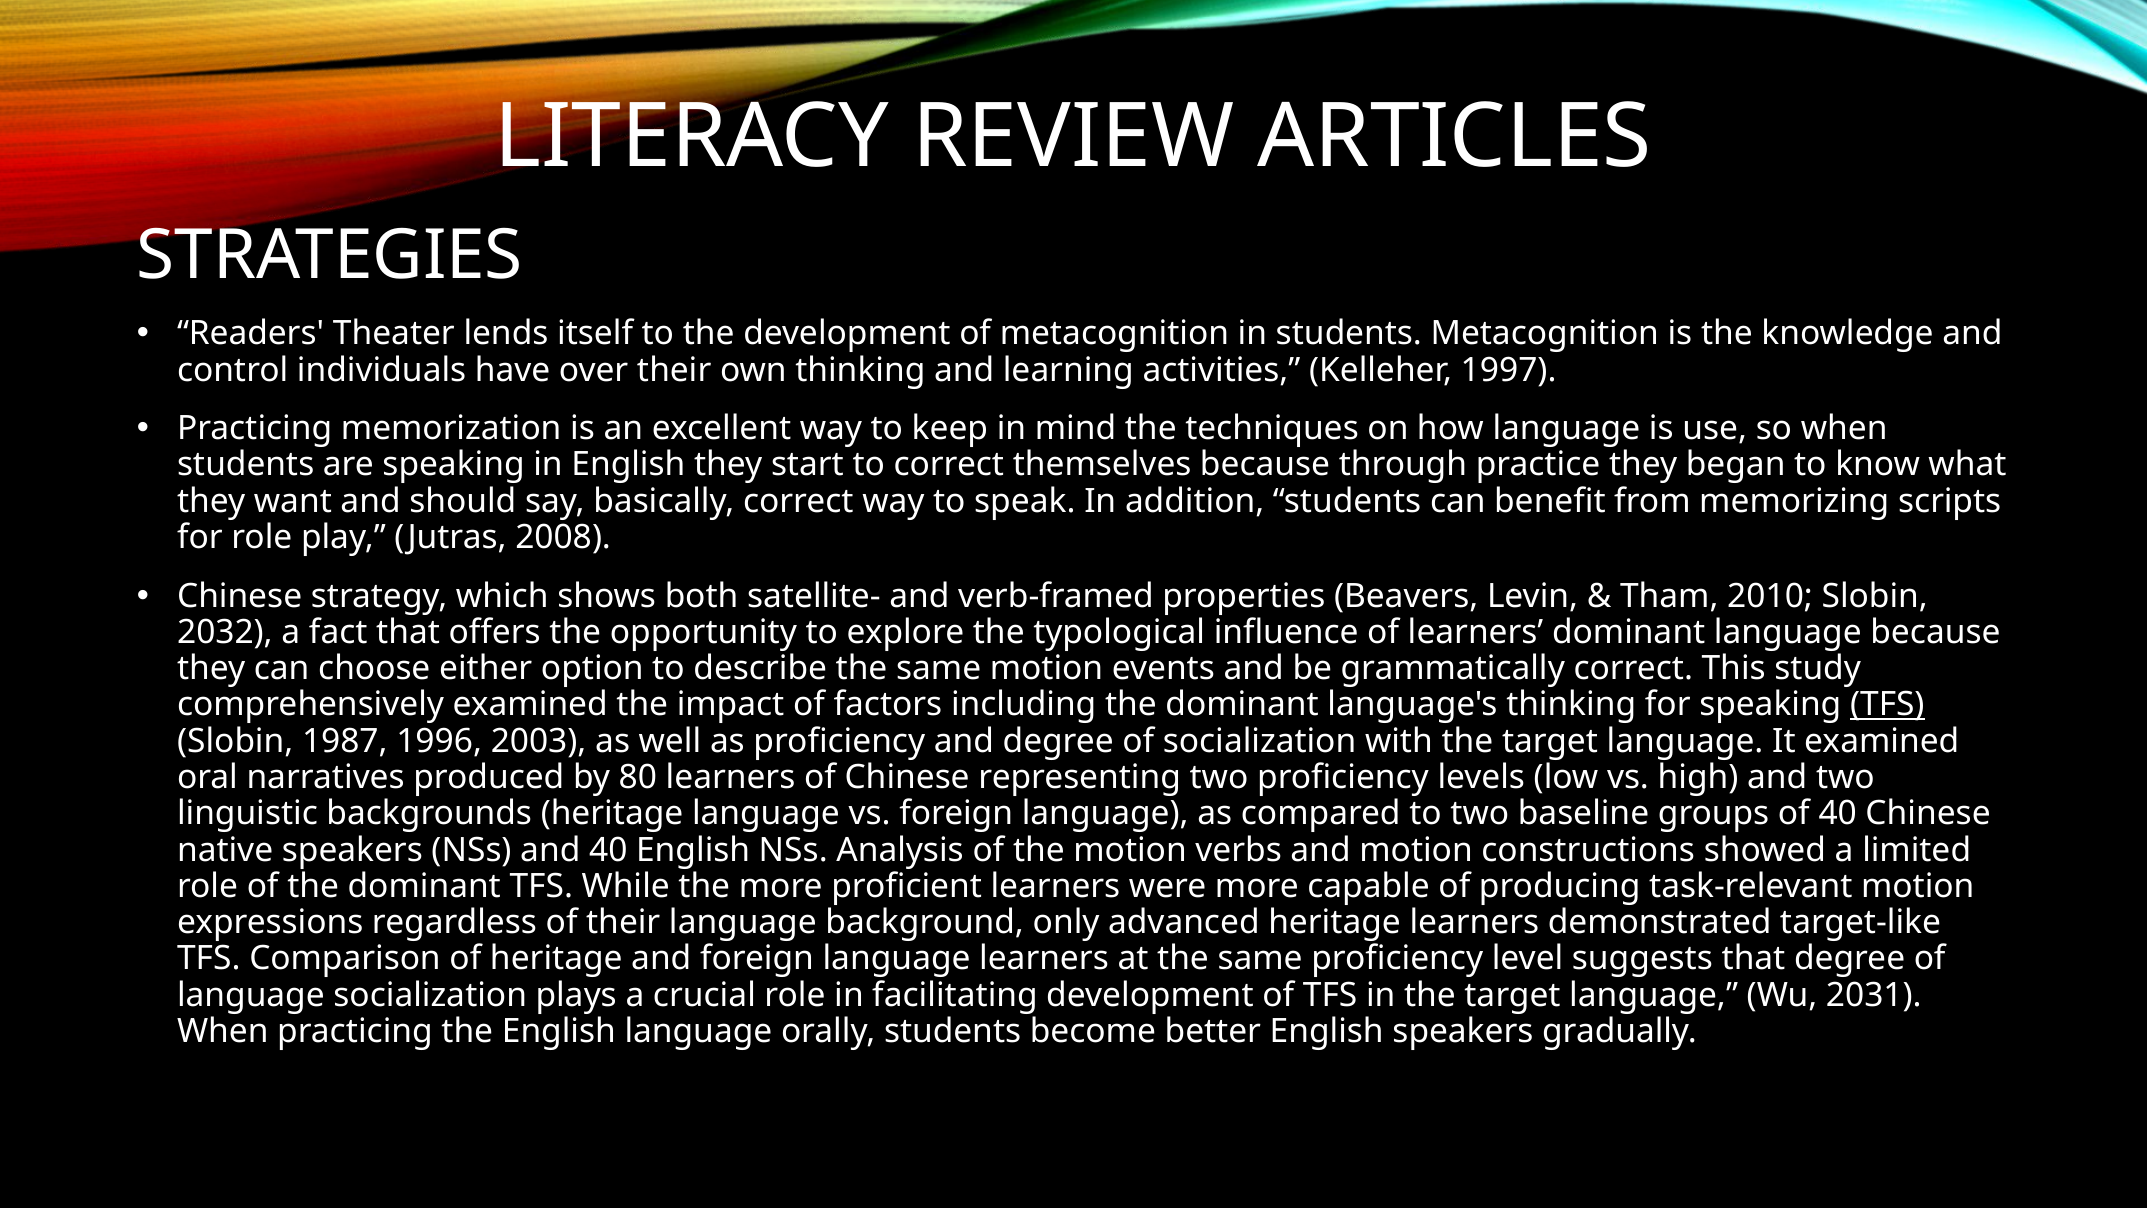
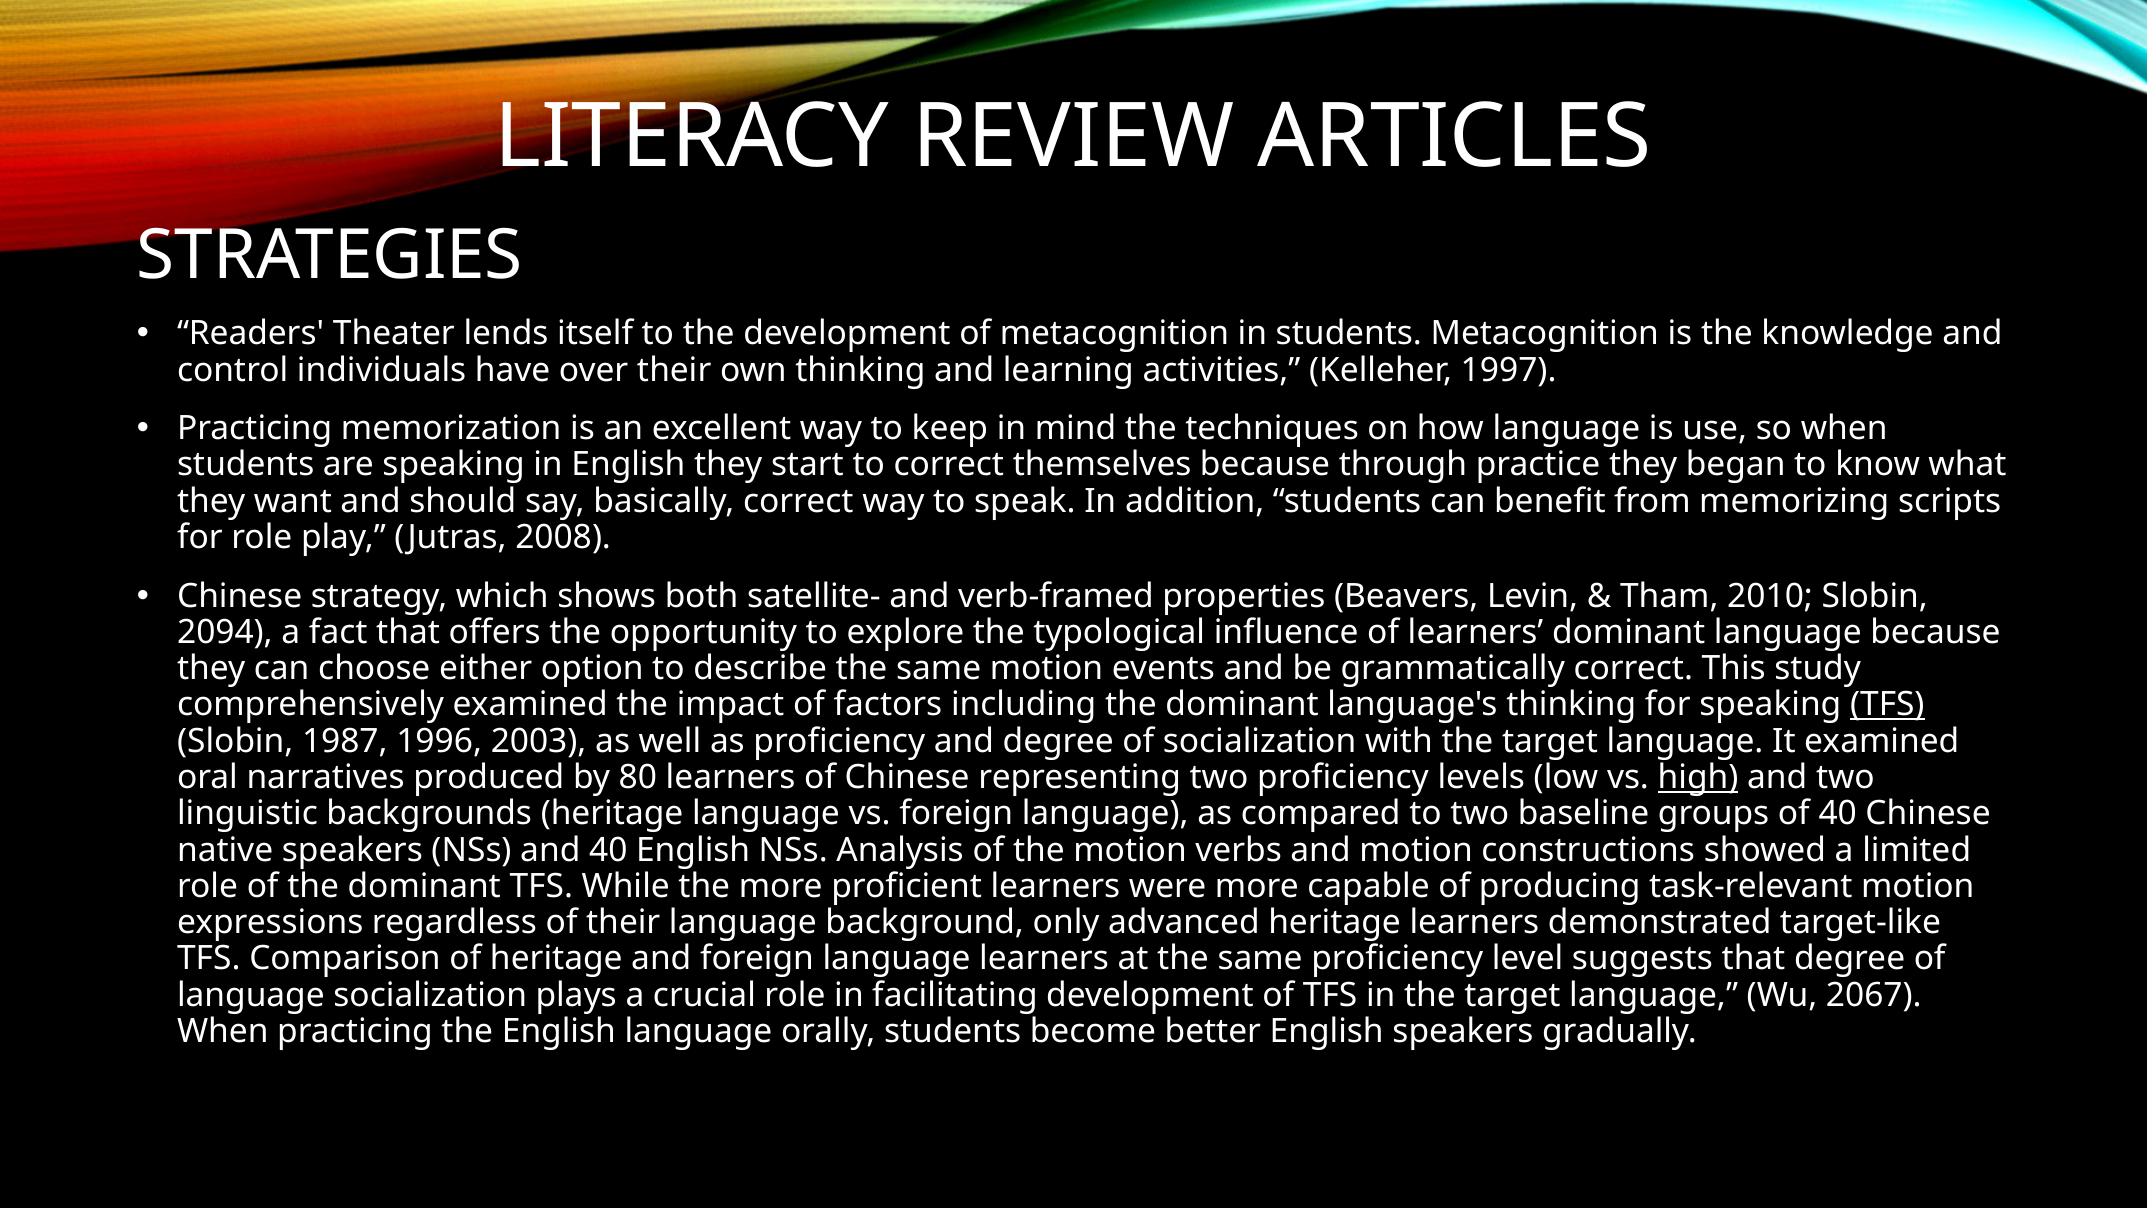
2032: 2032 -> 2094 (225, 632)
high underline: none -> present (1698, 777)
2031: 2031 -> 2067 (1874, 995)
